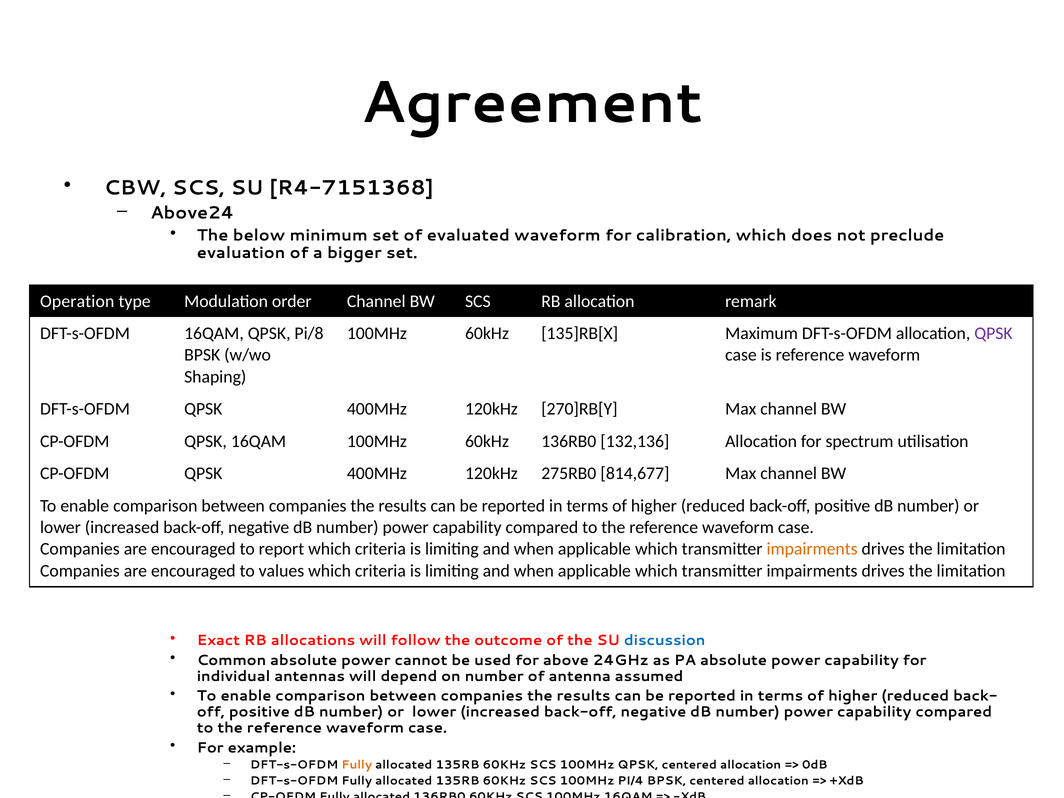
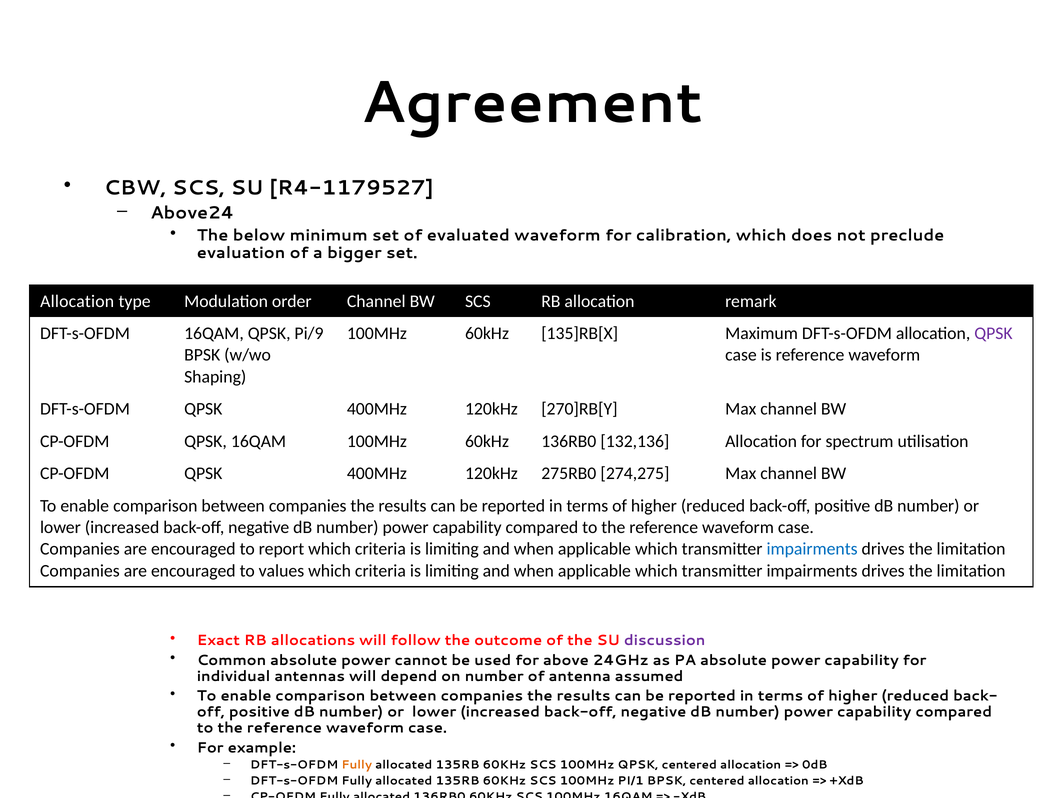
R4-7151368: R4-7151368 -> R4-1179527 (351, 188)
Operation: Operation -> Allocation (77, 301)
Pi/8: Pi/8 -> Pi/9 (309, 334)
814,677: 814,677 -> 274,275 (635, 474)
impairments colour: orange -> blue (812, 549)
discussion colour: blue -> purple (665, 641)
PI/4: PI/4 -> PI/1 (631, 781)
